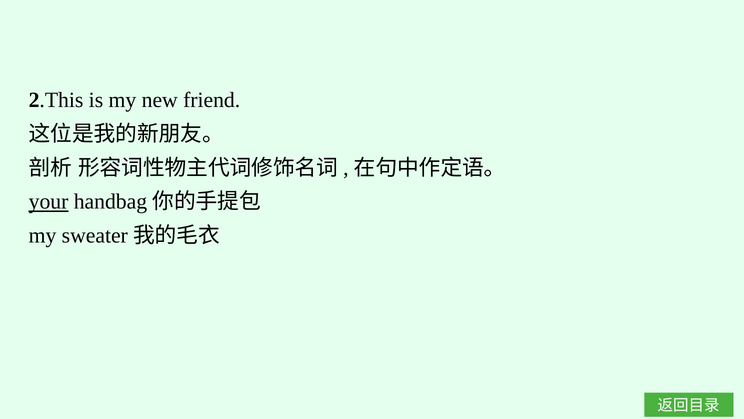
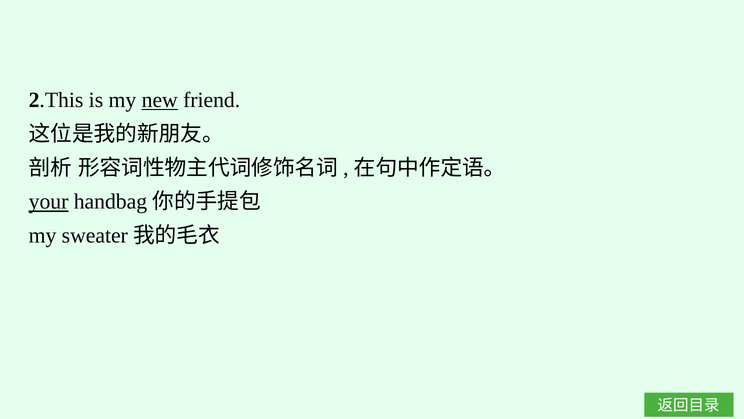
new underline: none -> present (160, 100)
